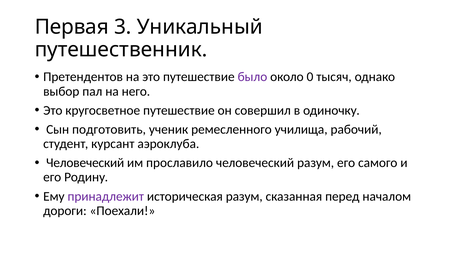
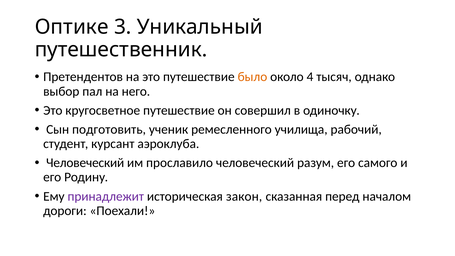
Первая: Первая -> Оптике (72, 27)
было colour: purple -> orange (252, 77)
0: 0 -> 4 (310, 77)
историческая разум: разум -> закон (244, 196)
